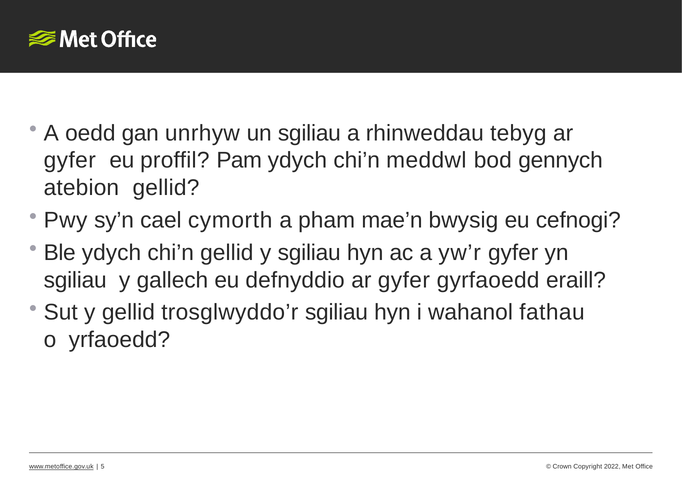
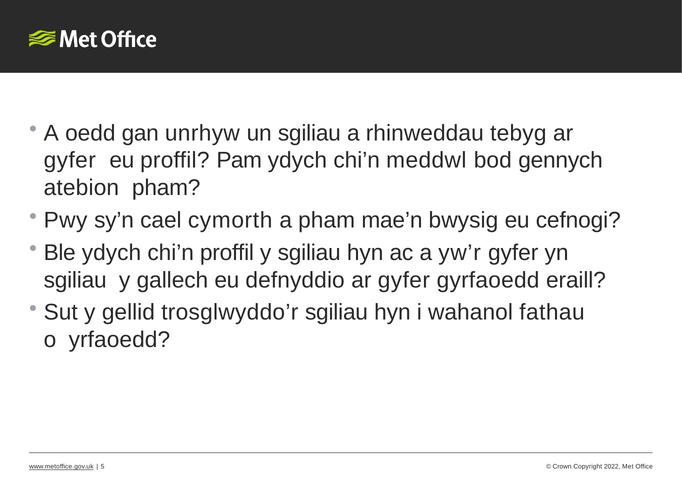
atebion gellid: gellid -> pham (166, 188)
chi’n gellid: gellid -> proffil (227, 253)
